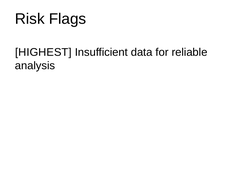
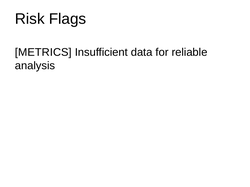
HIGHEST: HIGHEST -> METRICS (43, 52)
